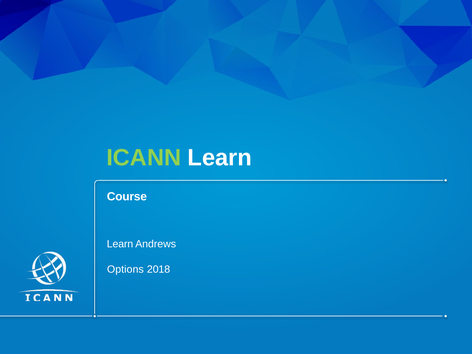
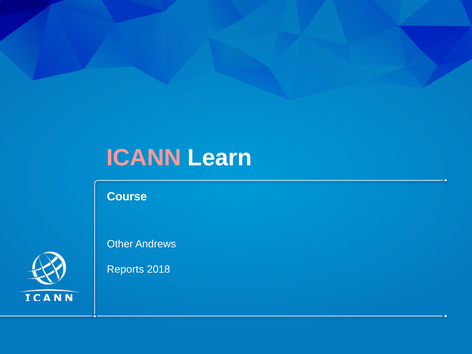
ICANN colour: light green -> pink (144, 158)
Learn: Learn -> Other (120, 244)
Options: Options -> Reports (125, 269)
